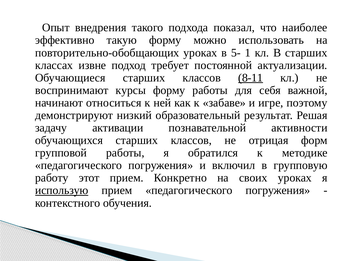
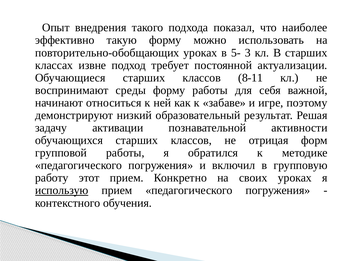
1: 1 -> 3 (248, 53)
8-11 underline: present -> none (251, 78)
курсы: курсы -> среды (131, 90)
